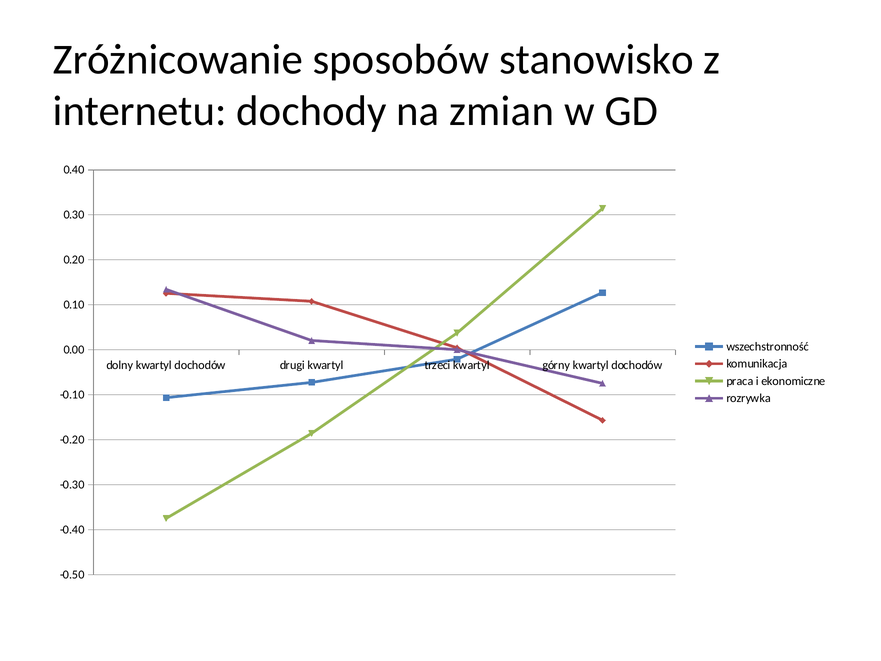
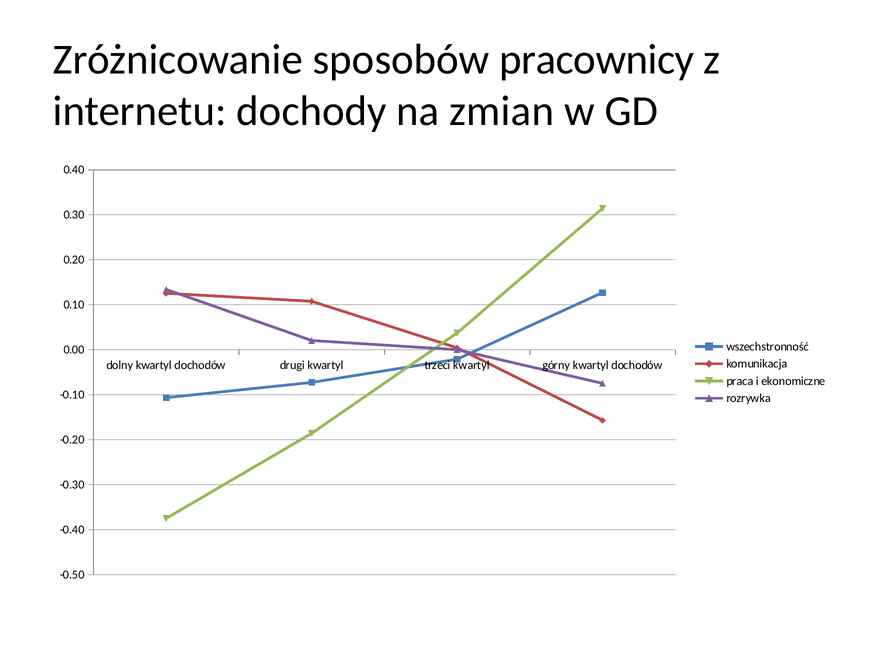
stanowisko: stanowisko -> pracownicy (597, 60)
